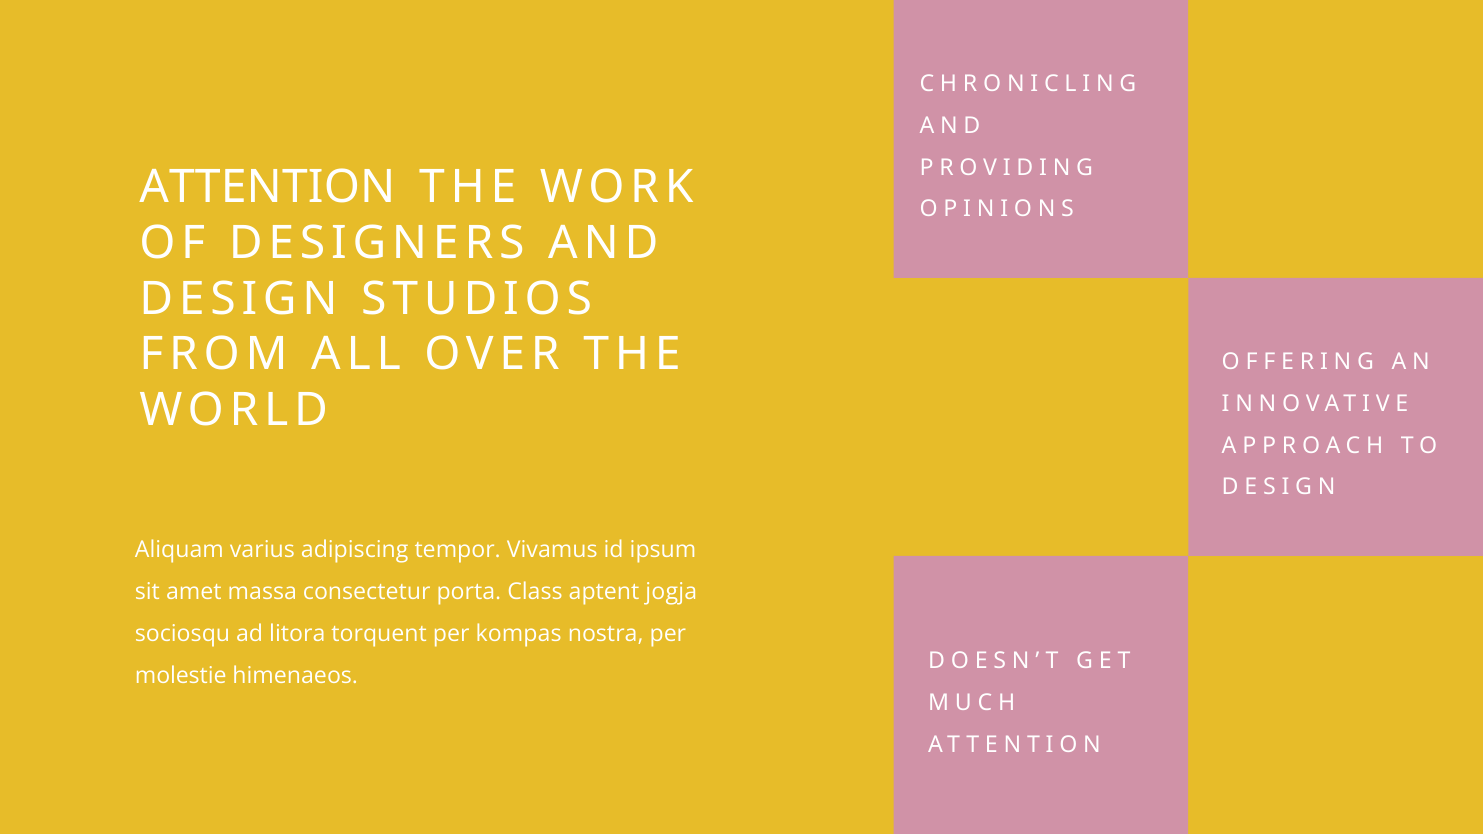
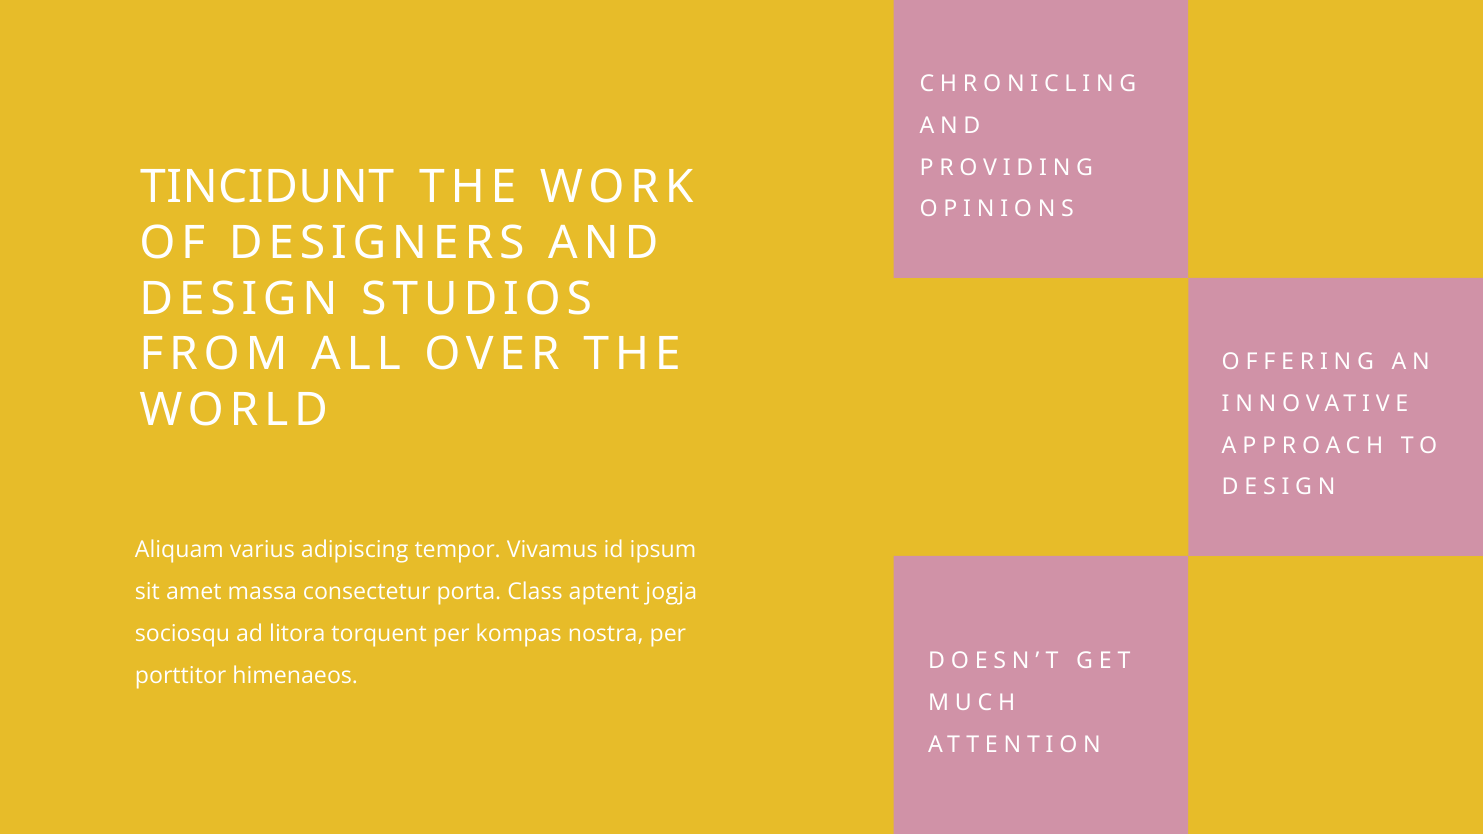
ATTENTION: ATTENTION -> TINCIDUNT (267, 188)
molestie: molestie -> porttitor (181, 676)
